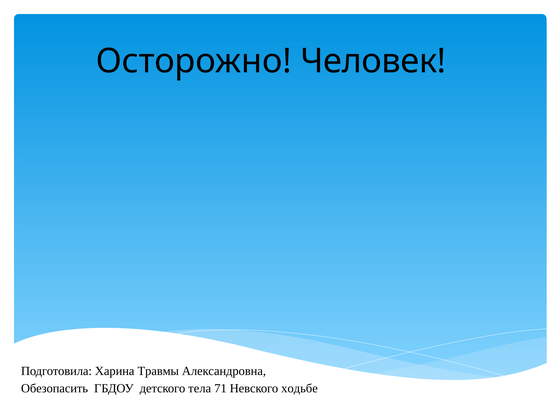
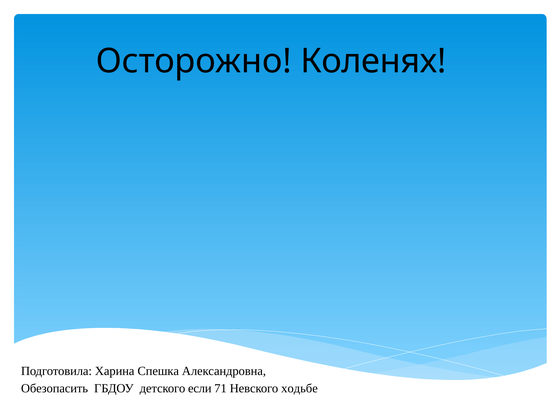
Человек: Человек -> Коленях (373, 61)
Травмы: Травмы -> Спешка (158, 371)
тела: тела -> если (200, 388)
